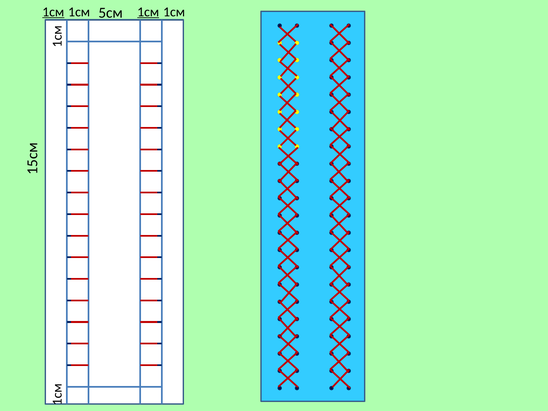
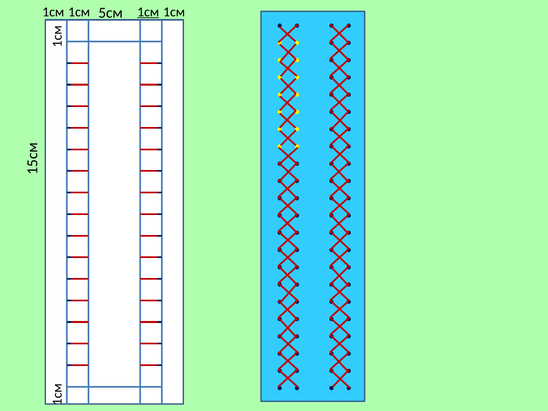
1см underline: present -> none (53, 12)
